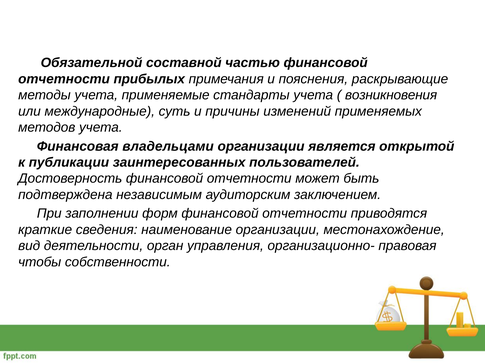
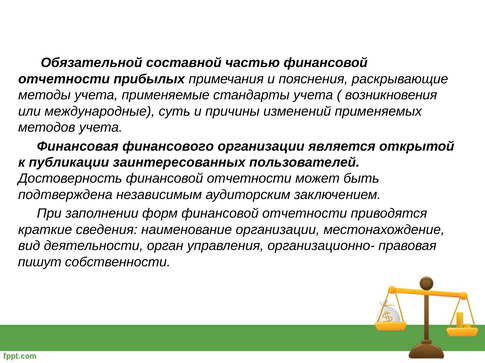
владельцами: владельцами -> финансового (168, 147)
чтобы: чтобы -> пишут (40, 262)
